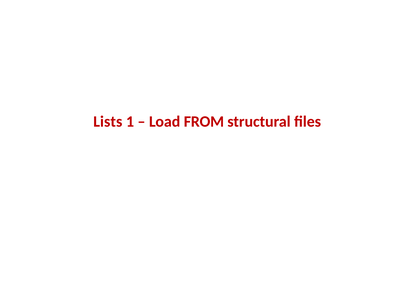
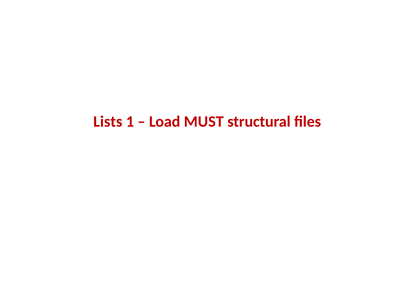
FROM: FROM -> MUST (204, 122)
